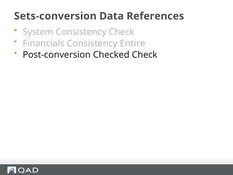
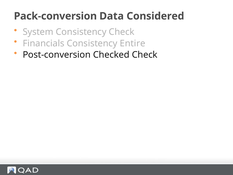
Sets-conversion: Sets-conversion -> Pack-conversion (55, 16)
References: References -> Considered (155, 16)
